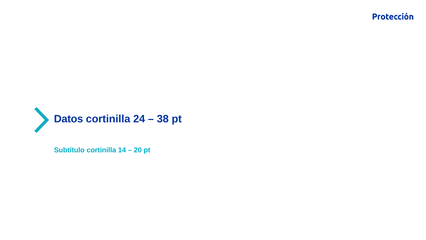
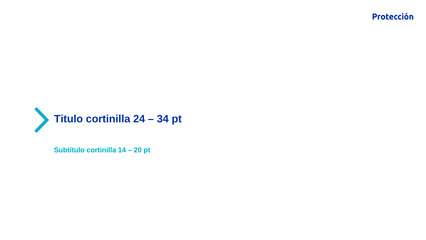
Datos: Datos -> Titulo (68, 119)
38: 38 -> 34 (163, 119)
